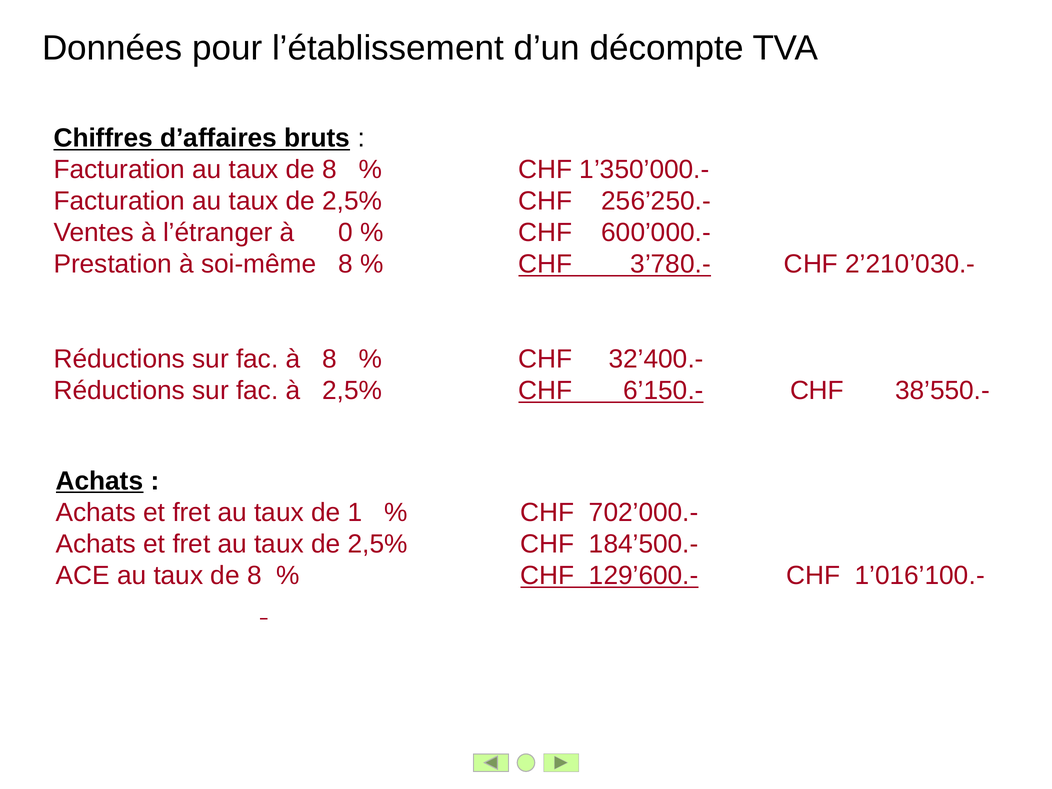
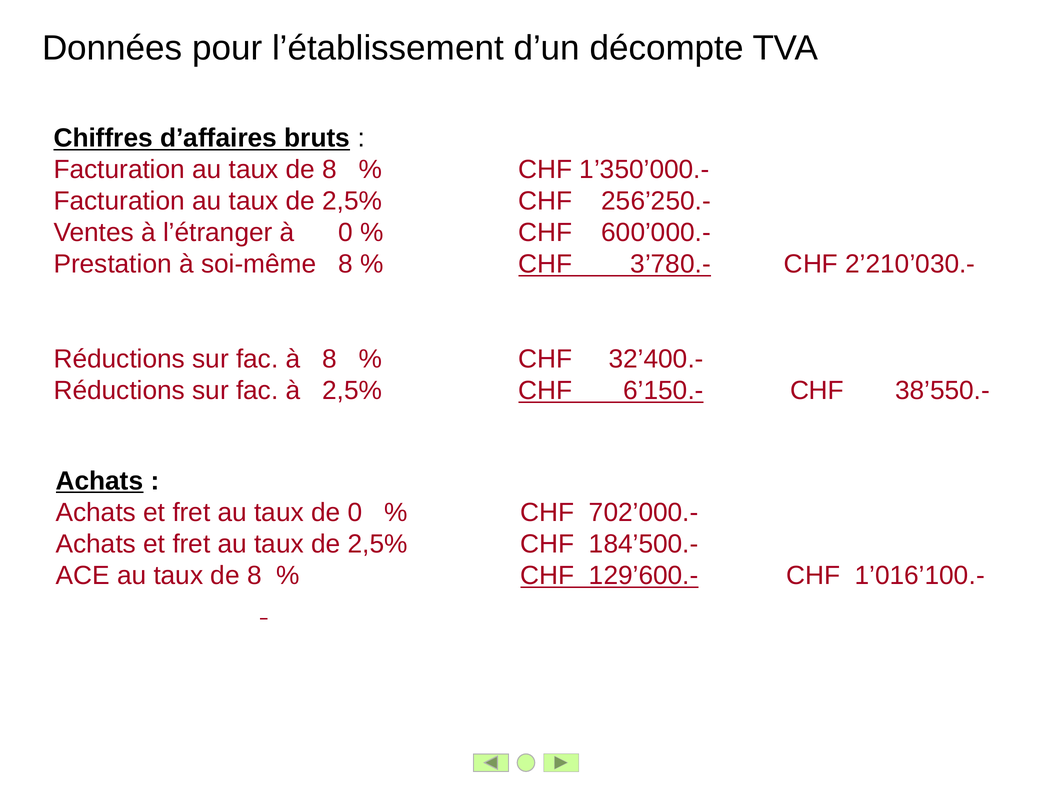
de 1: 1 -> 0 (355, 512)
